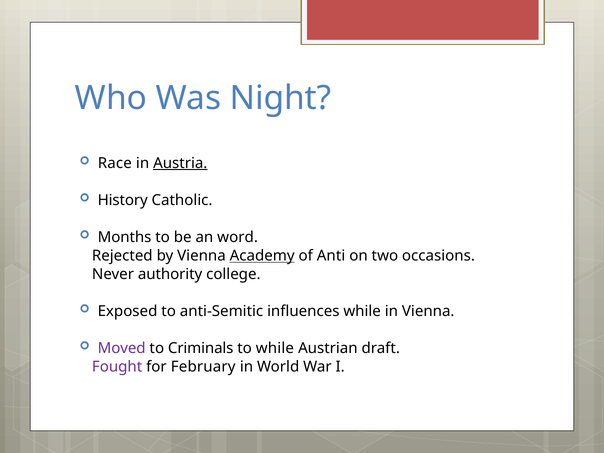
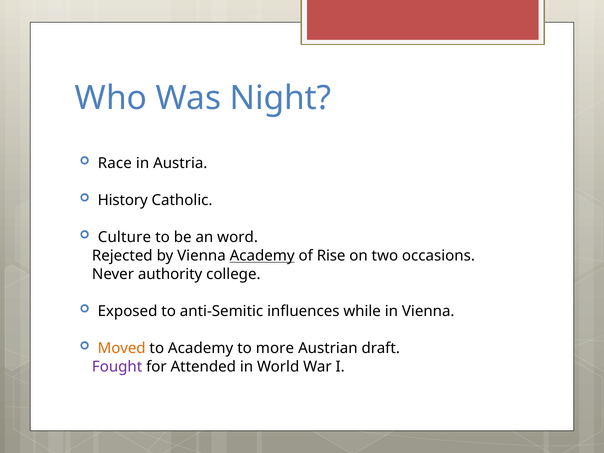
Austria underline: present -> none (180, 163)
Months: Months -> Culture (124, 237)
Anti: Anti -> Rise (331, 256)
Moved colour: purple -> orange (122, 348)
to Criminals: Criminals -> Academy (201, 348)
to while: while -> more (275, 348)
February: February -> Attended (203, 367)
